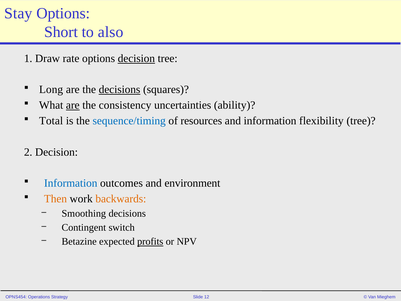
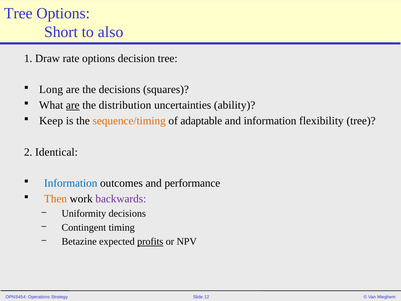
Stay: Stay -> Tree (18, 13)
decision underline: present -> none (136, 58)
decisions underline: present -> none (120, 90)
consistency: consistency -> distribution (125, 105)
Total: Total -> Keep (51, 121)
sequence/timing colour: blue -> orange (129, 121)
resources: resources -> adaptable (201, 121)
2 Decision: Decision -> Identical (56, 152)
environment: environment -> performance (192, 183)
backwards colour: orange -> purple (121, 199)
Smoothing: Smoothing -> Uniformity (84, 213)
switch: switch -> timing (122, 227)
